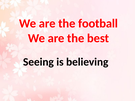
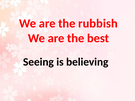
football: football -> rubbish (98, 23)
